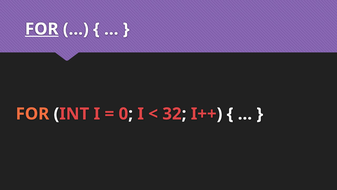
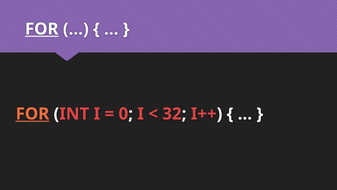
FOR underline: none -> present (32, 114)
